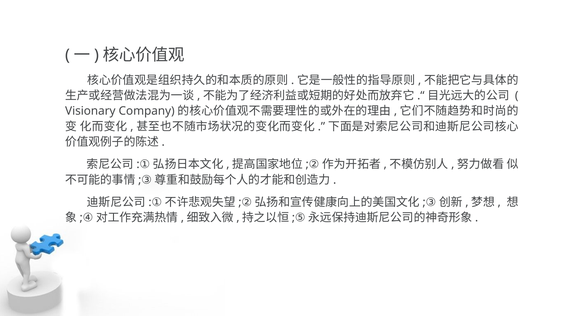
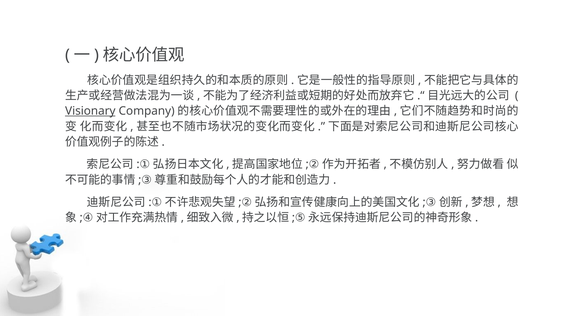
Visionary underline: none -> present (90, 111)
